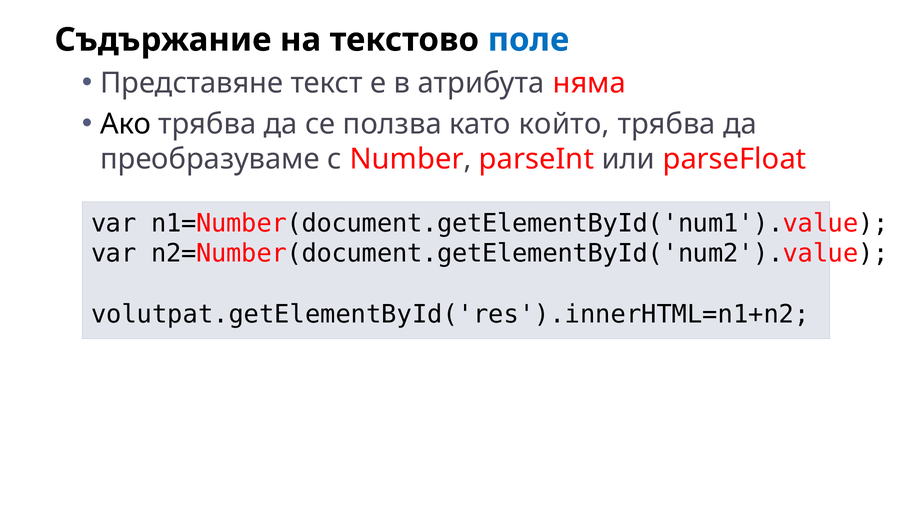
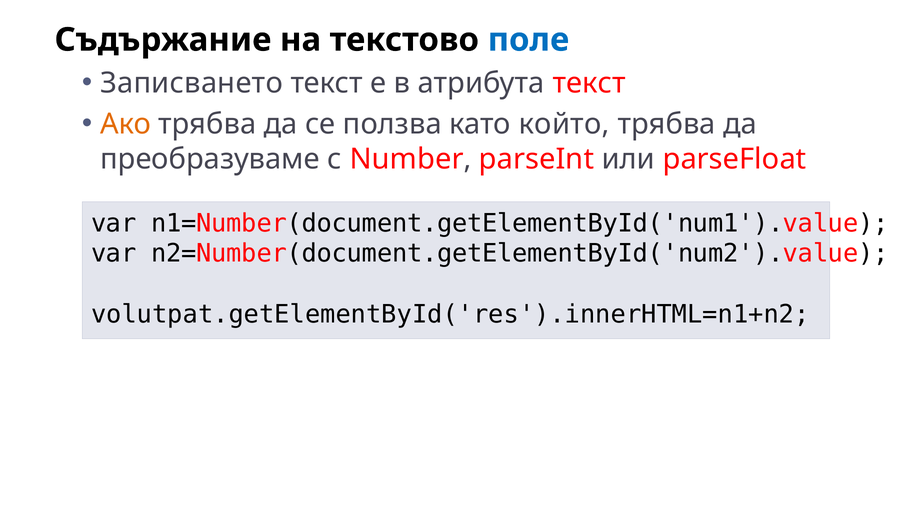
Представяне: Представяне -> Записването (192, 83)
атрибута няма: няма -> текст (589, 83)
Ако colour: black -> orange (126, 124)
